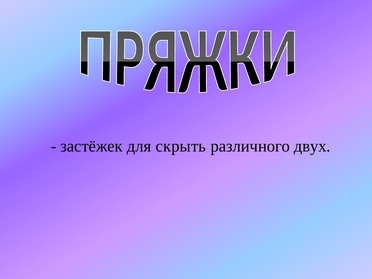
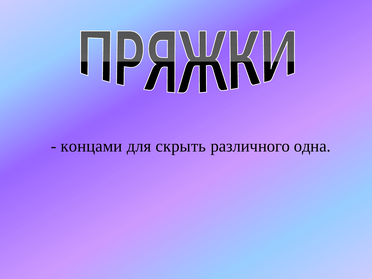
застёжек: застёжек -> концами (92, 146)
двух: двух -> одна (312, 146)
